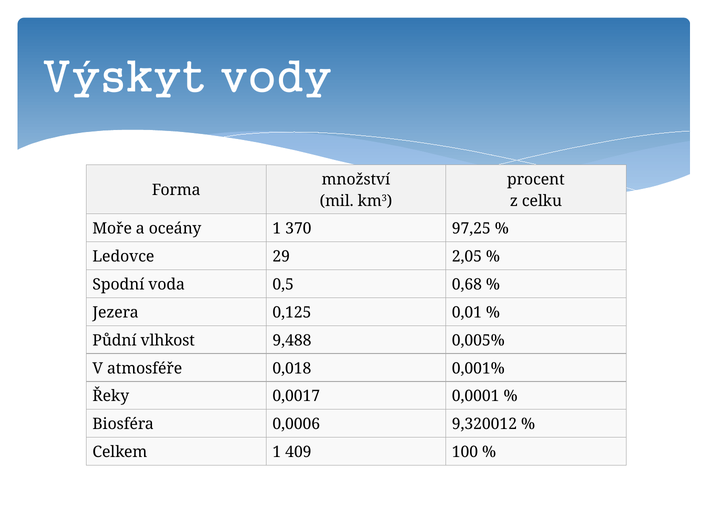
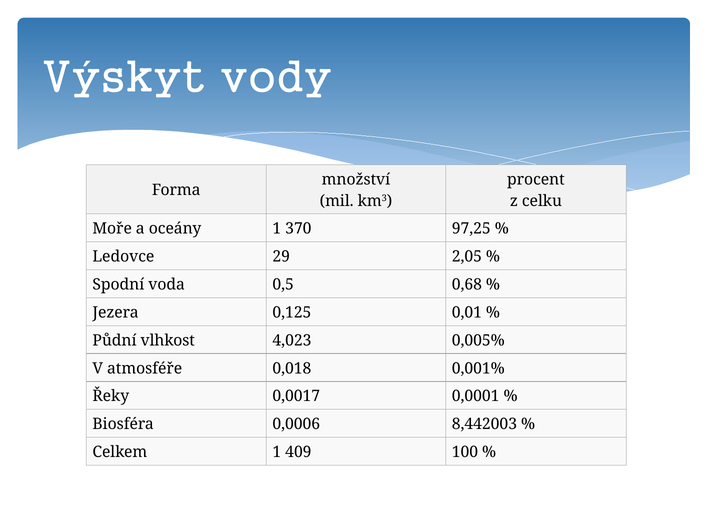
9,488: 9,488 -> 4,023 (292, 341)
9,320012: 9,320012 -> 8,442003 (484, 424)
